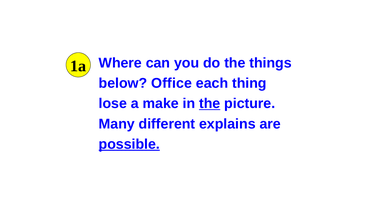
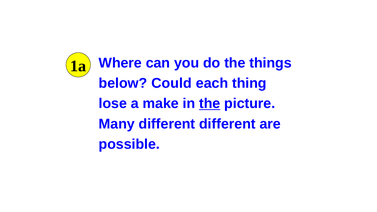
Office: Office -> Could (172, 83)
different explains: explains -> different (227, 124)
possible underline: present -> none (129, 144)
